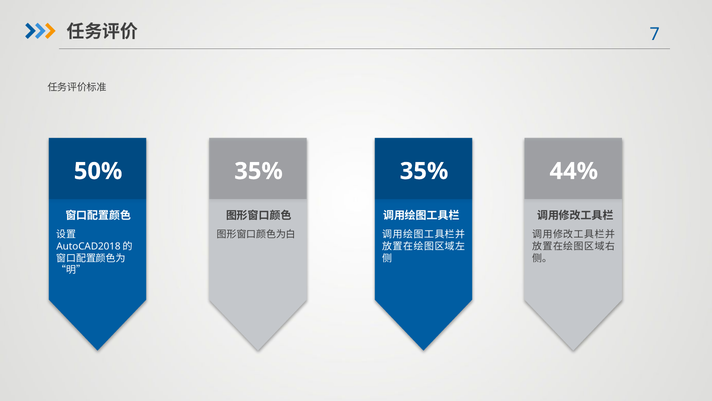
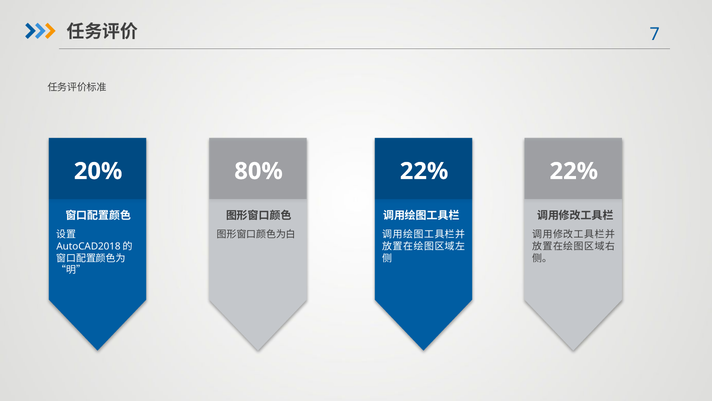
50%: 50% -> 20% (98, 171)
35%: 35% -> 80% (259, 171)
35%: 35% -> 22% (424, 171)
44%: 44% -> 22% (574, 171)
